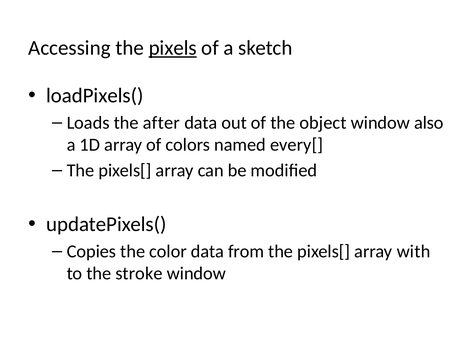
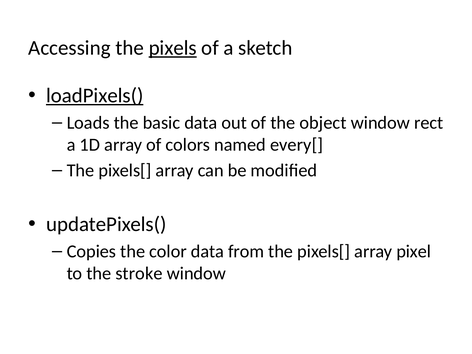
loadPixels( underline: none -> present (95, 96)
after: after -> basic (161, 123)
also: also -> rect (429, 123)
with: with -> pixel (414, 251)
